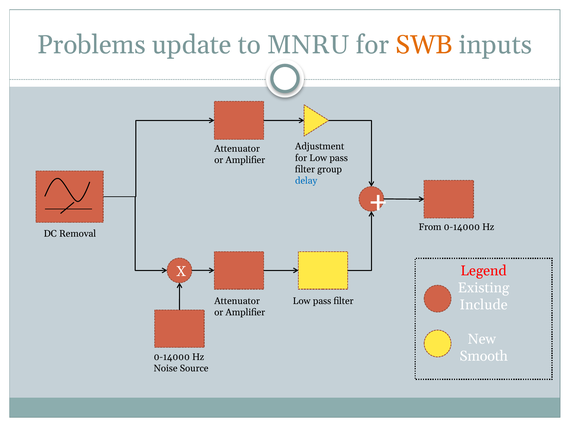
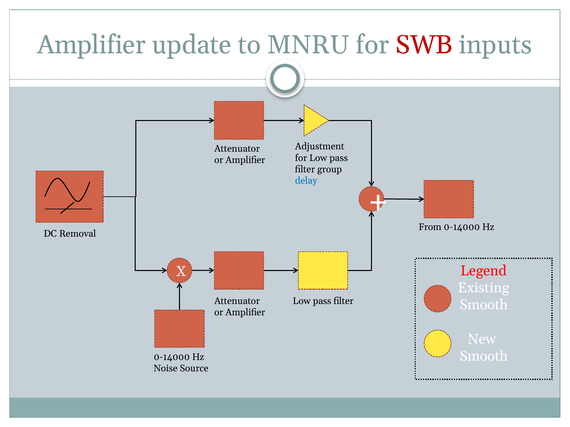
Problems: Problems -> Amplifier (91, 45)
SWB colour: orange -> red (424, 45)
Include: Include -> Smooth (484, 305)
